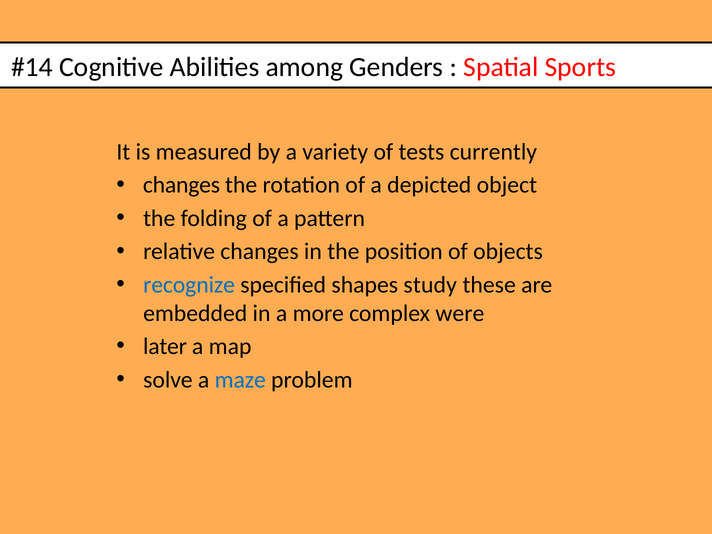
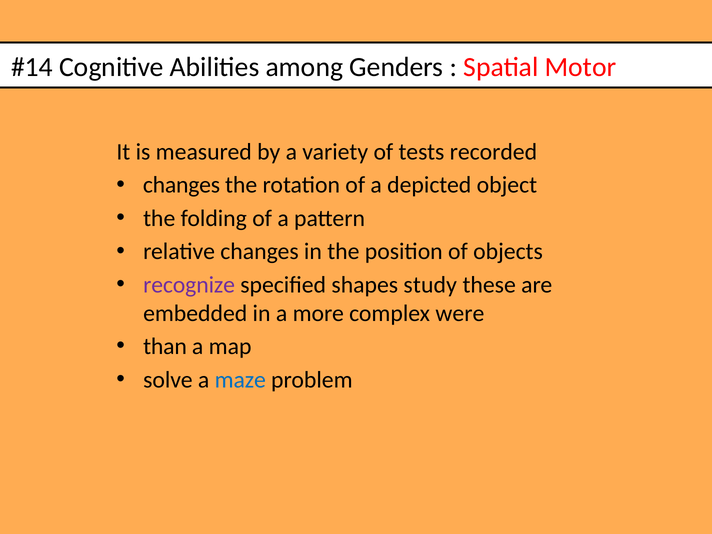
Sports: Sports -> Motor (580, 67)
currently: currently -> recorded (493, 152)
recognize colour: blue -> purple (189, 285)
later: later -> than (165, 346)
